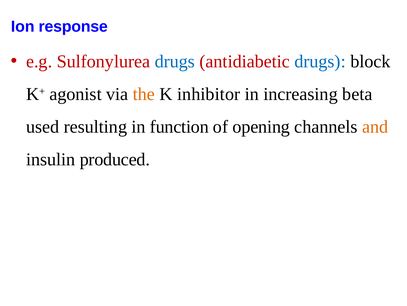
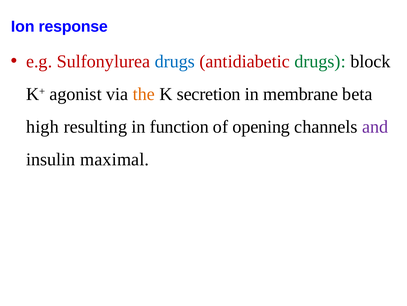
drugs colour: blue -> green (320, 61)
inhibitor: inhibitor -> secretion (209, 94)
increasing: increasing -> membrane (301, 94)
used: used -> high (43, 126)
and colour: orange -> purple (375, 126)
produced: produced -> maximal (115, 159)
